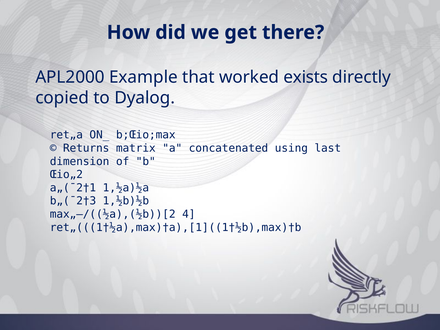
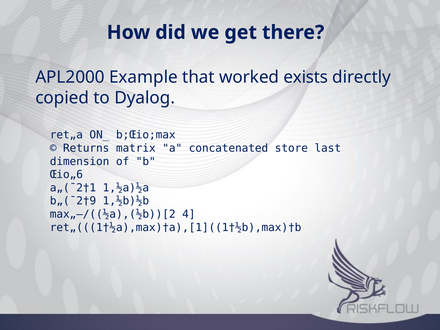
using: using -> store (291, 148)
Œio„2: Œio„2 -> Œio„6 (66, 175)
b„(¯2†3: b„(¯2†3 -> b„(¯2†9 (73, 201)
